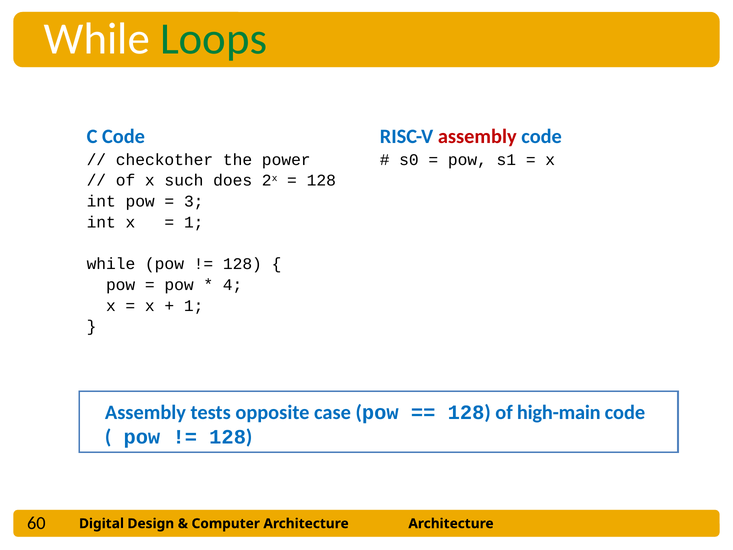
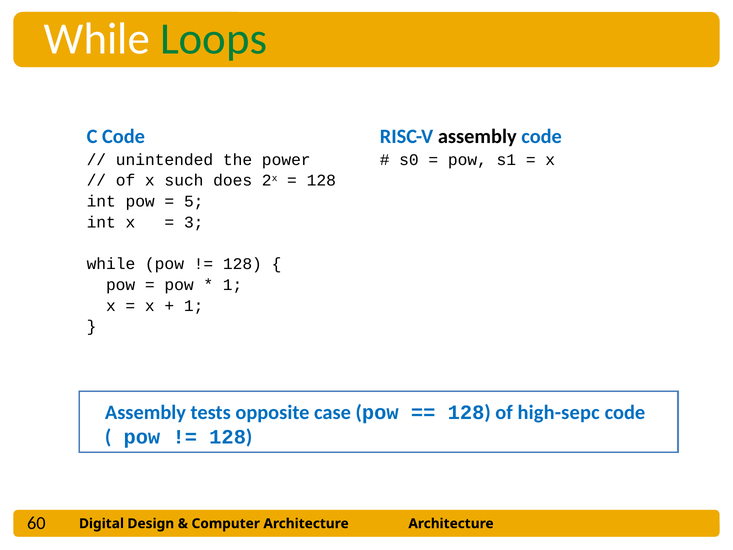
assembly colour: red -> black (477, 137)
checkother: checkother -> unintended (165, 160)
3: 3 -> 5 (194, 201)
1: 1 -> 3 (194, 222)
4: 4 -> 1 (233, 285)
high-main: high-main -> high-sepc (559, 413)
